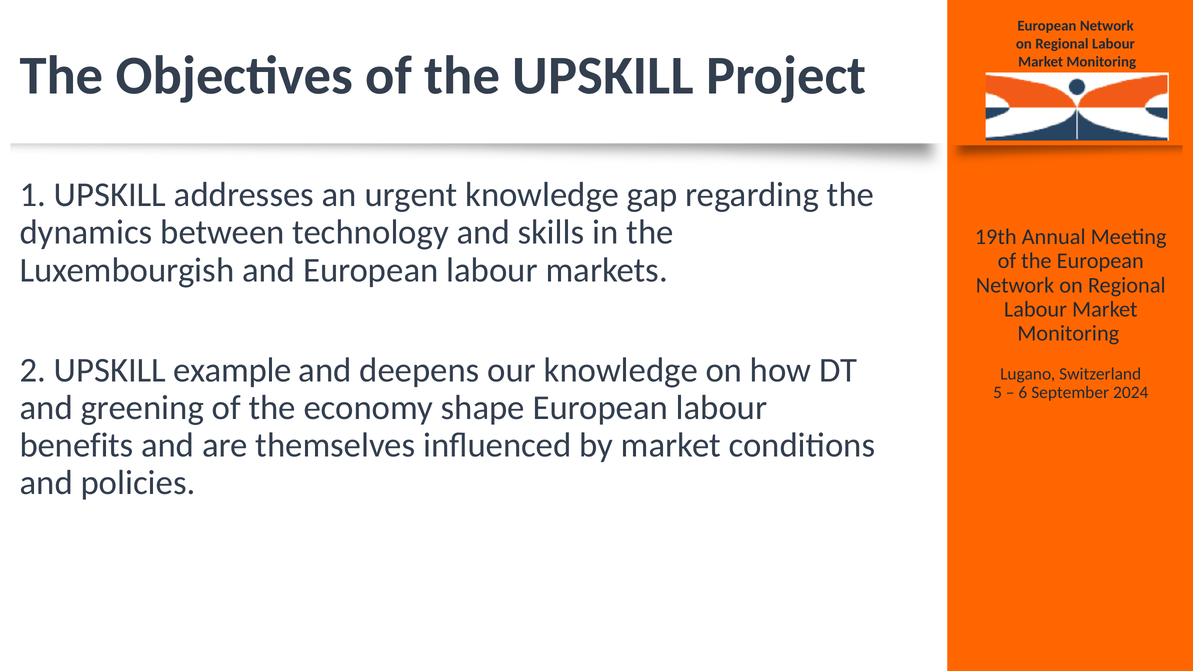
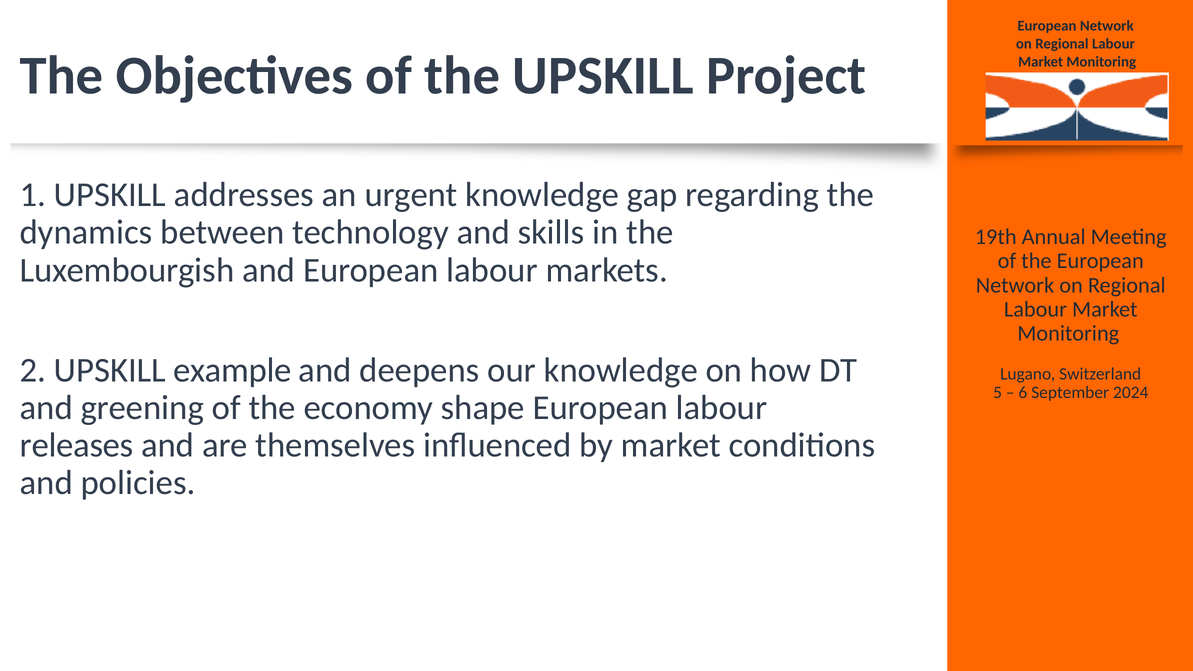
benefits: benefits -> releases (77, 445)
